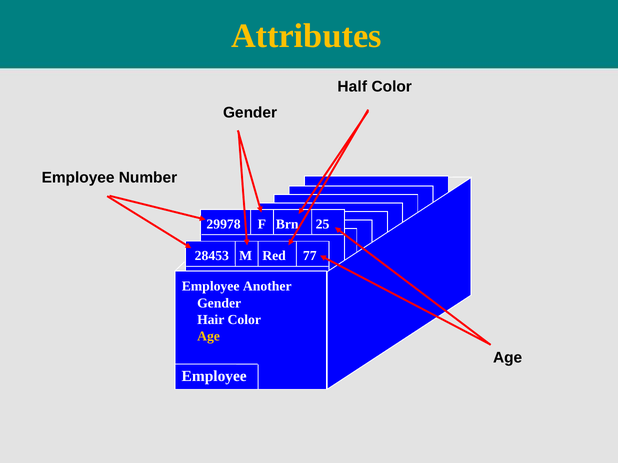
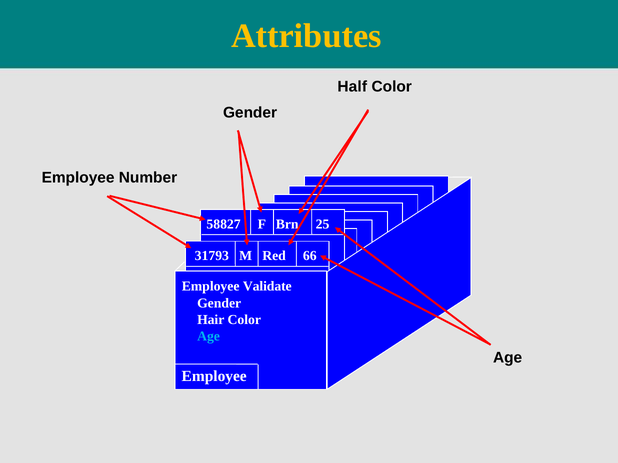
29978: 29978 -> 58827 (224, 224)
28453: 28453 -> 31793 (212, 256)
77: 77 -> 66 (310, 256)
Another: Another -> Validate (267, 287)
Age colour: yellow -> light blue (209, 337)
